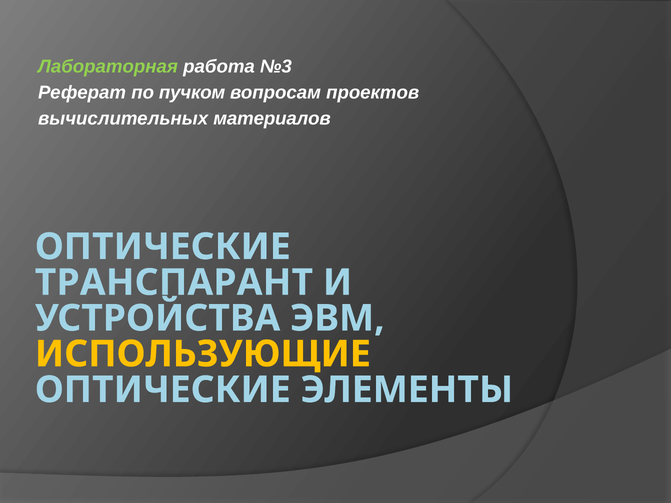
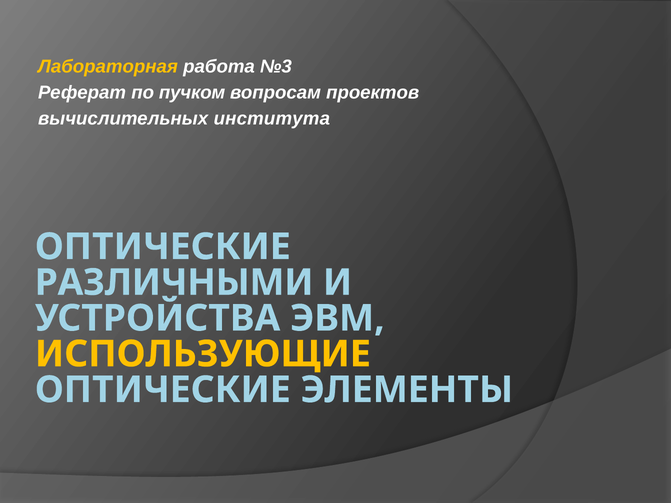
Лабораторная colour: light green -> yellow (108, 67)
материалов: материалов -> института (272, 119)
ТРАНСПАРАНТ: ТРАНСПАРАНТ -> РАЗЛИЧНЫМИ (174, 283)
